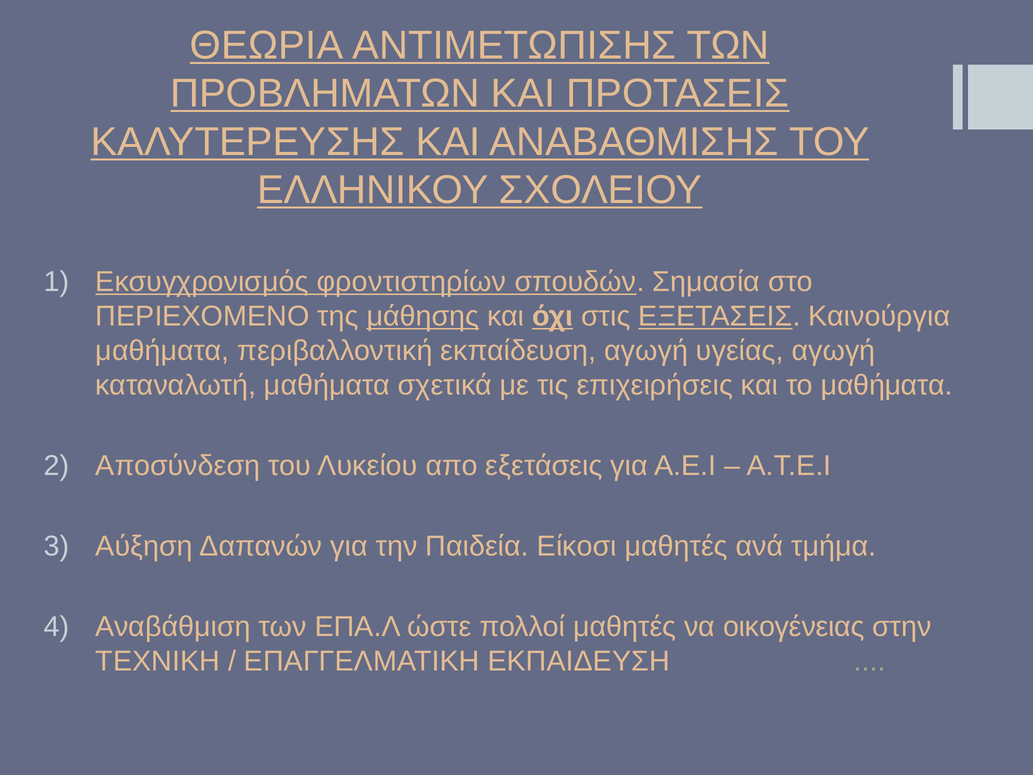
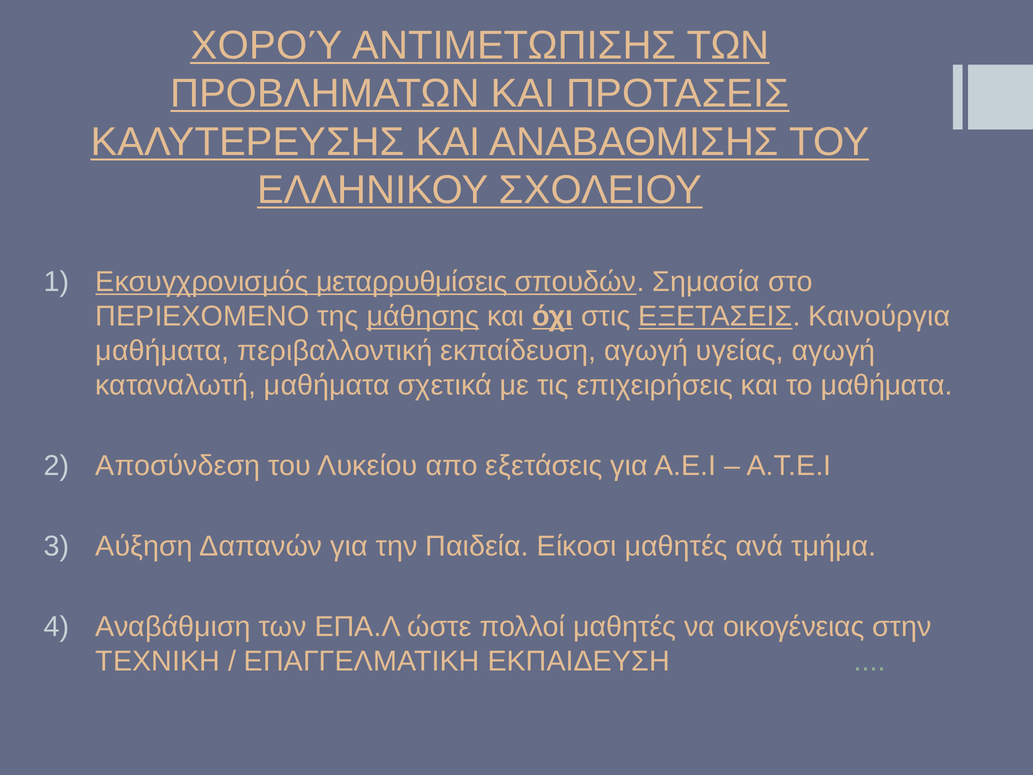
ΘΕΩΡΙΑ: ΘΕΩΡΙΑ -> ΧΟΡΟΎ (266, 45)
φροντιστηρίων: φροντιστηρίων -> μεταρρυθμίσεις (412, 282)
